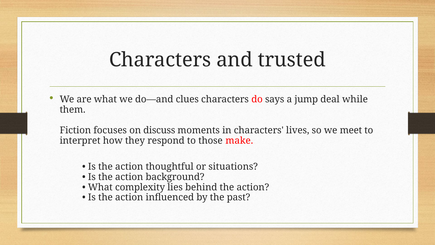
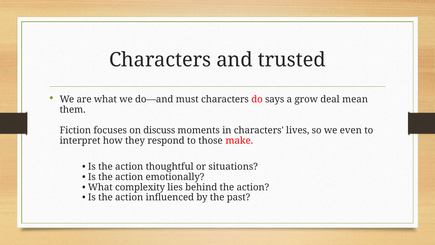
clues: clues -> must (187, 99)
jump: jump -> grow (306, 99)
while: while -> mean (355, 99)
meet: meet -> even (351, 130)
background: background -> emotionally (175, 177)
